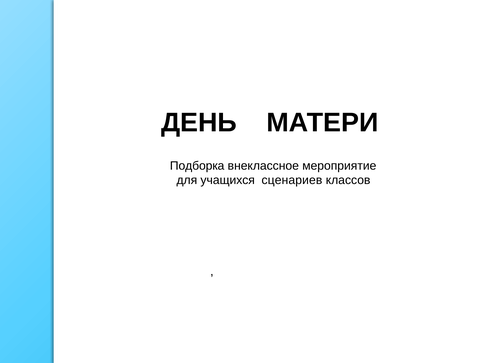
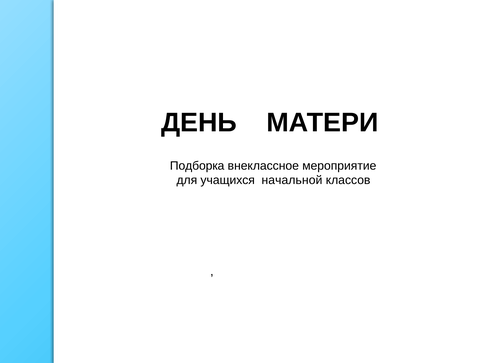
сценариев: сценариев -> начальной (292, 180)
